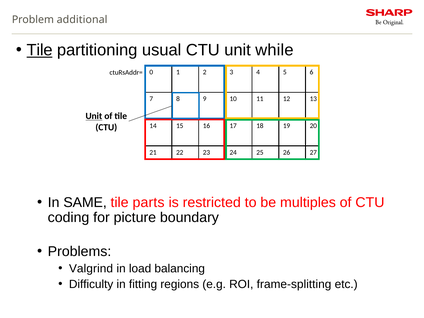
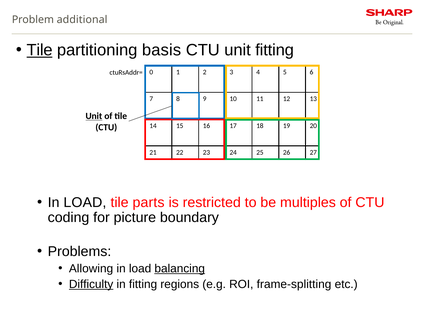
usual: usual -> basis (162, 50)
unit while: while -> fitting (275, 50)
SAME: SAME -> LOAD (85, 202)
Valgrind: Valgrind -> Allowing (91, 268)
balancing underline: none -> present (180, 268)
Difficulty underline: none -> present (91, 284)
